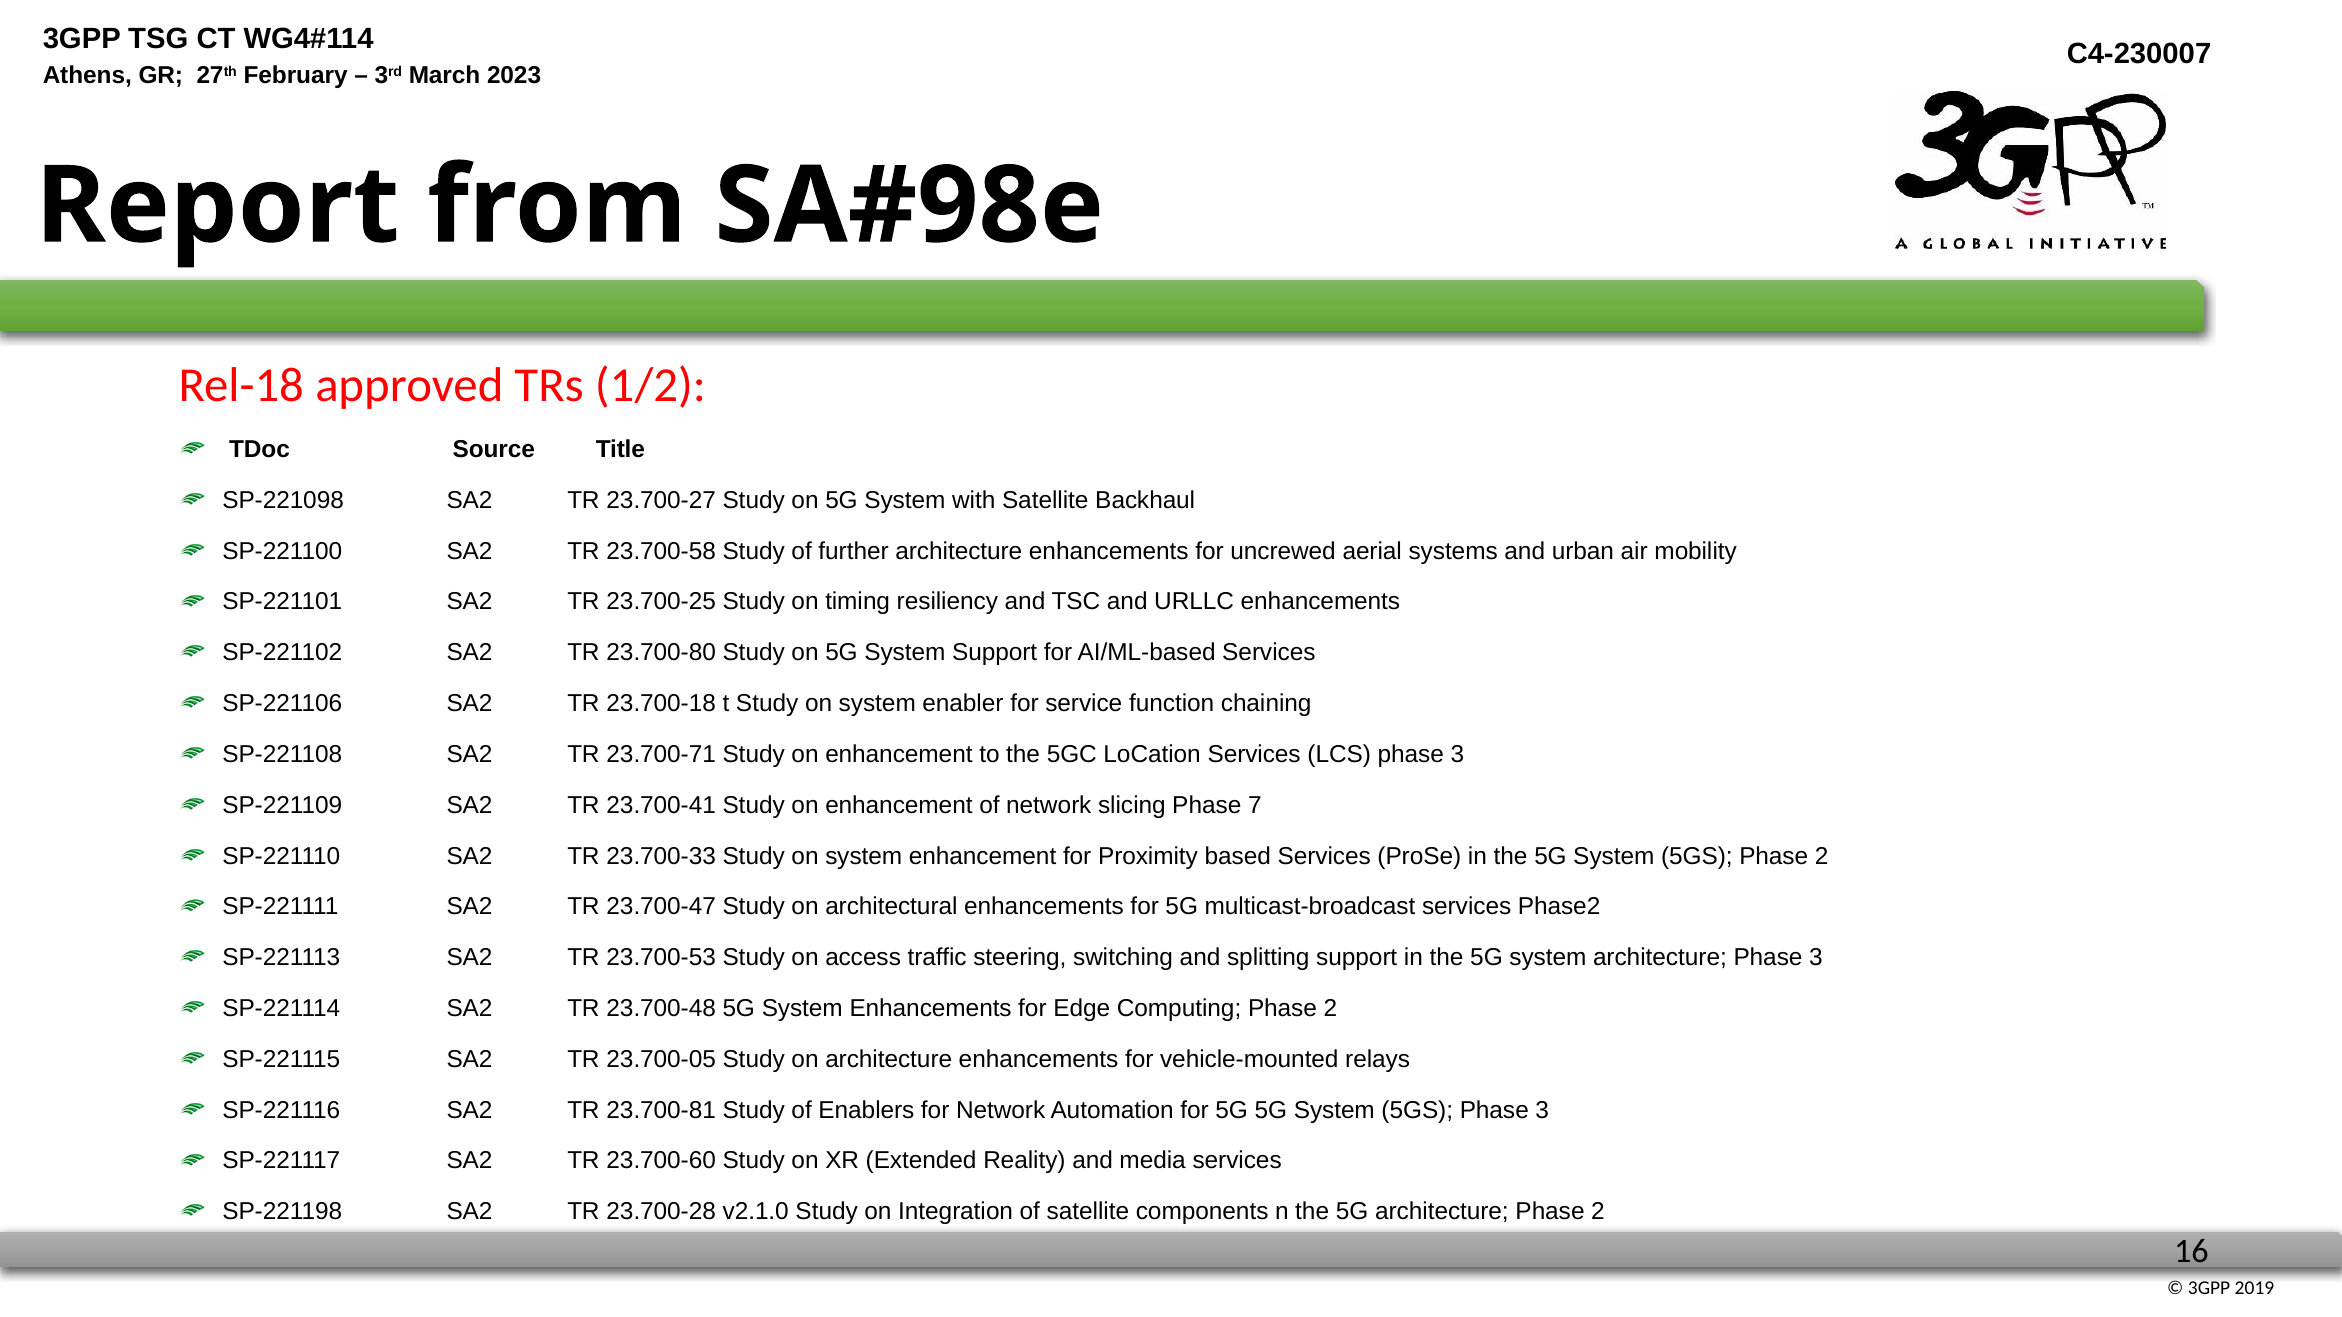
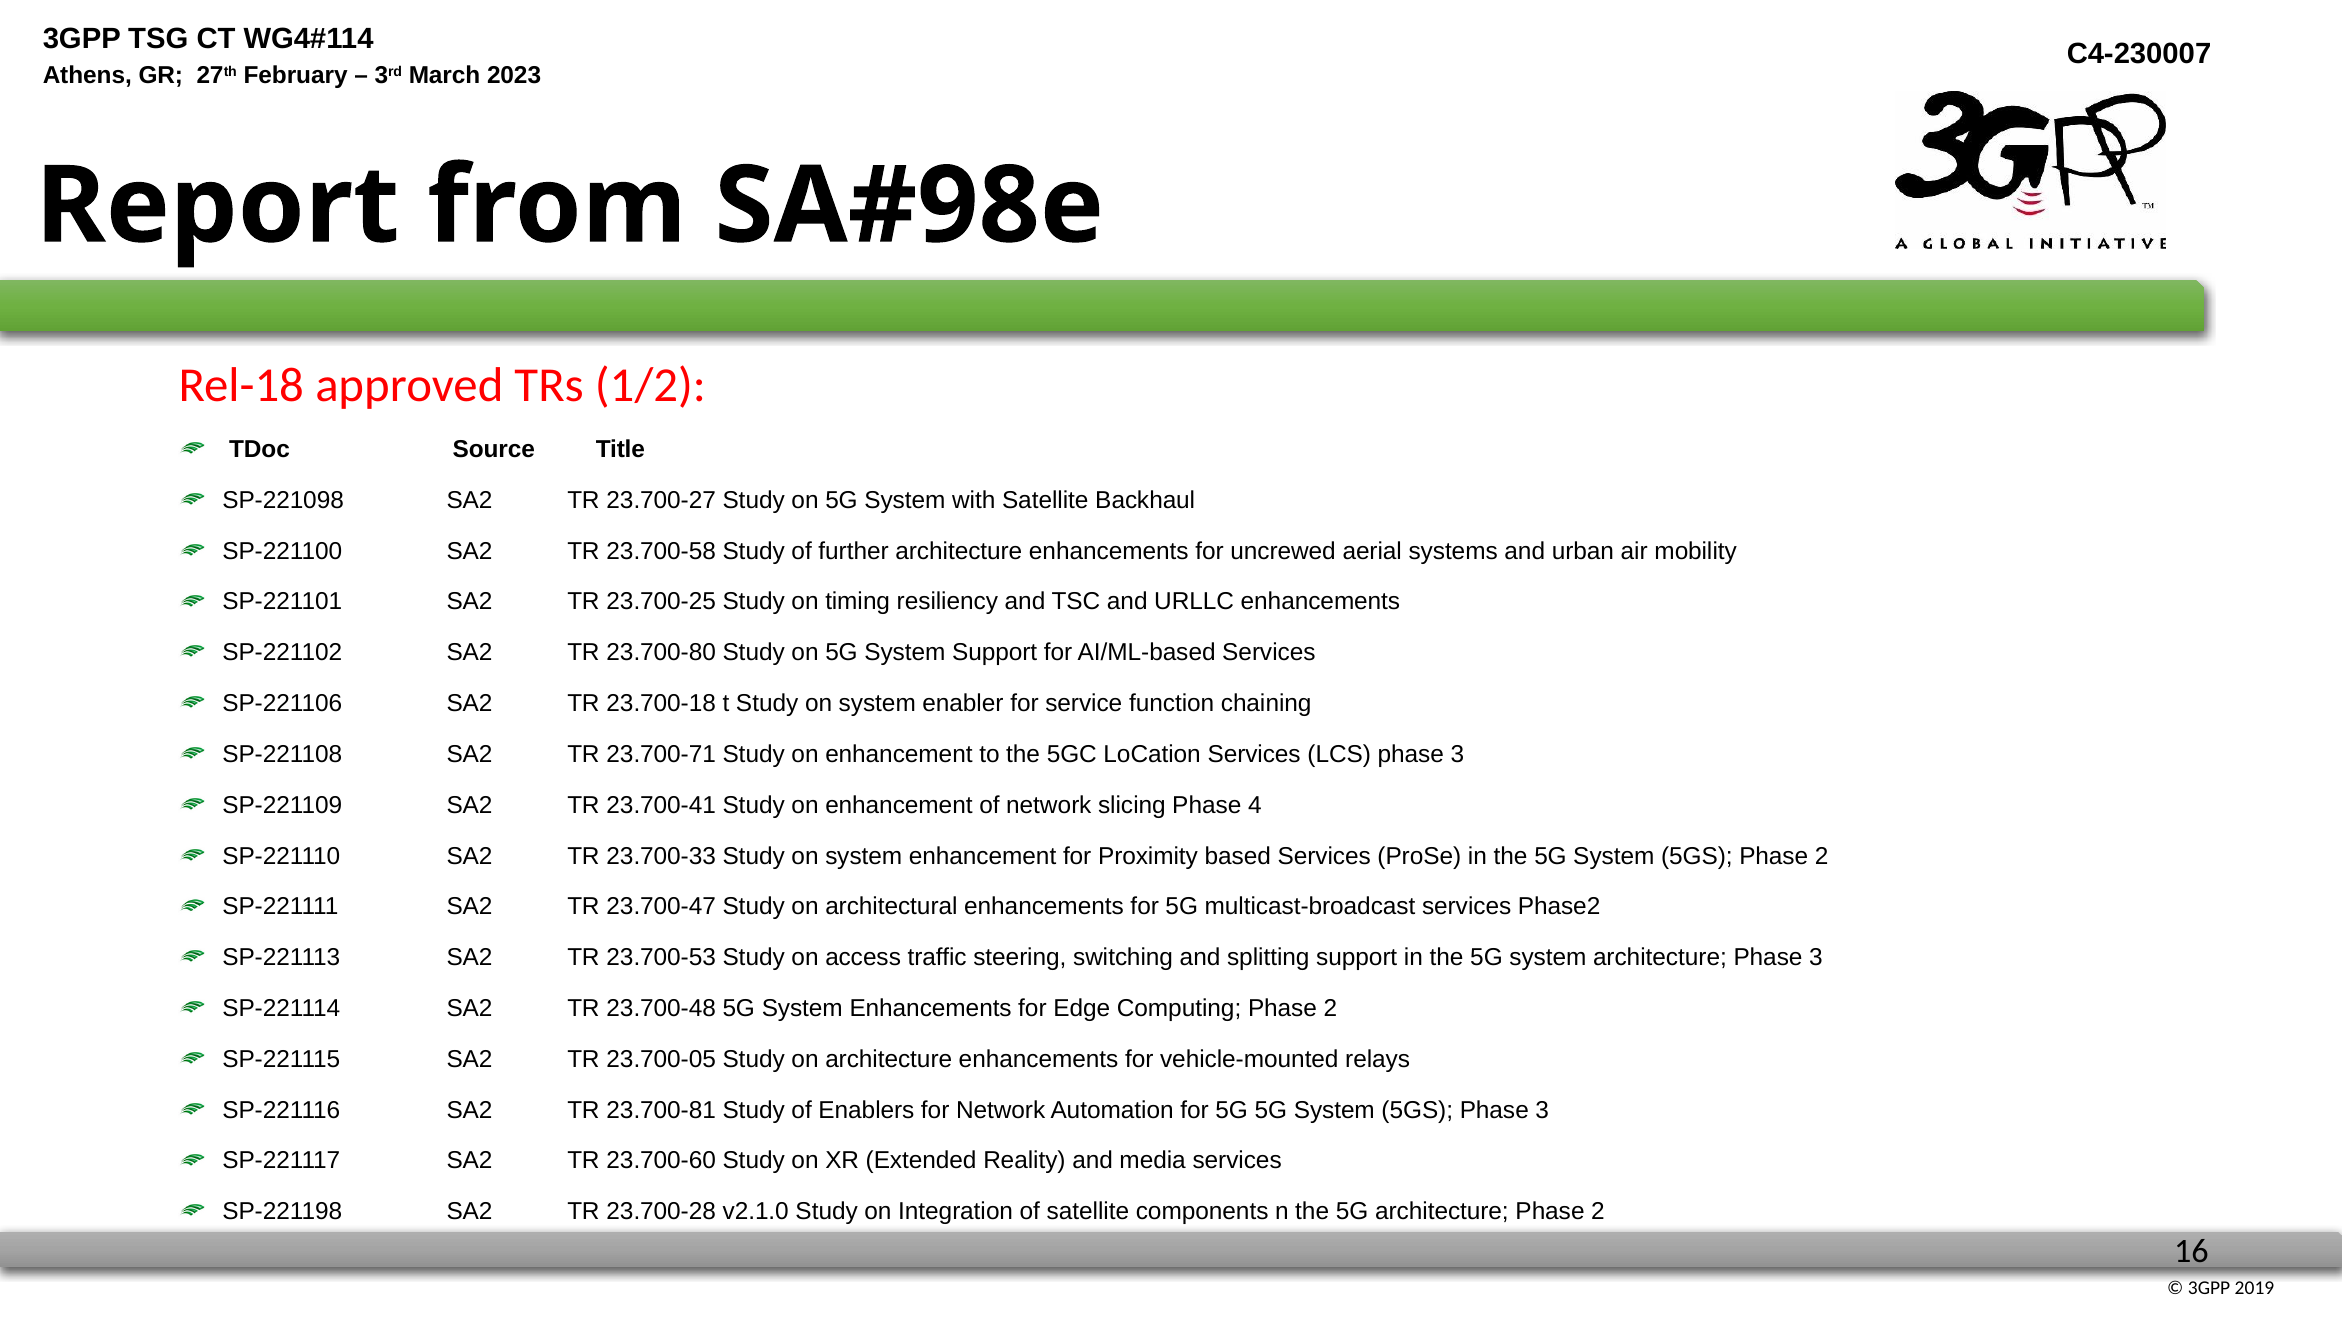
7: 7 -> 4 (1255, 805)
